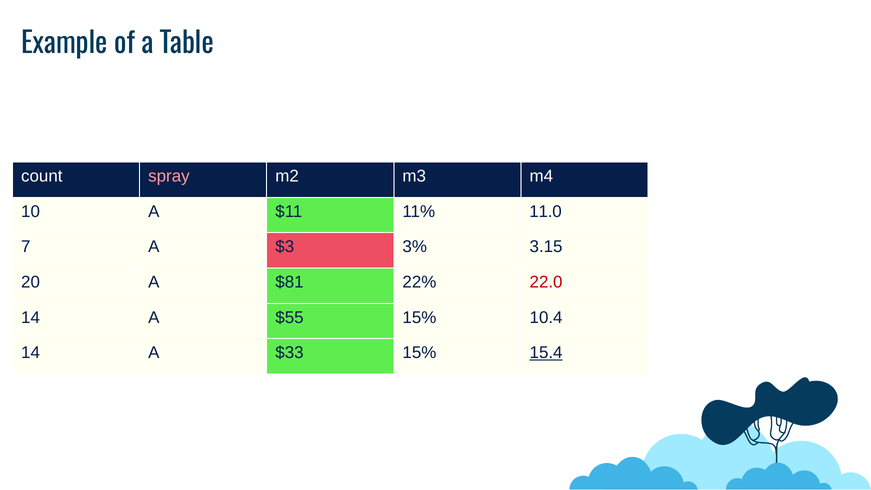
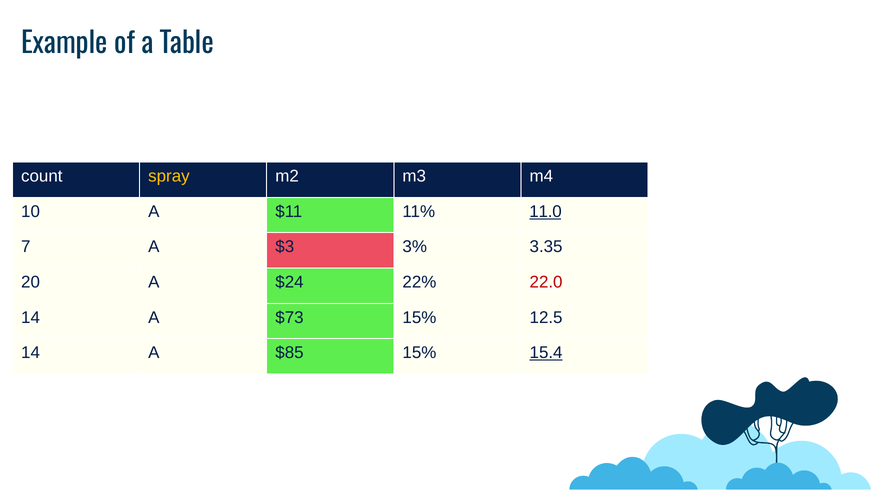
spray colour: pink -> yellow (169, 176)
11.0 underline: none -> present (545, 212)
3.15: 3.15 -> 3.35 (546, 247)
$81: $81 -> $24 (289, 282)
$55: $55 -> $73 (289, 318)
10.4: 10.4 -> 12.5 (546, 318)
$33: $33 -> $85 (289, 353)
